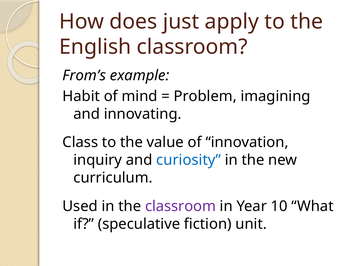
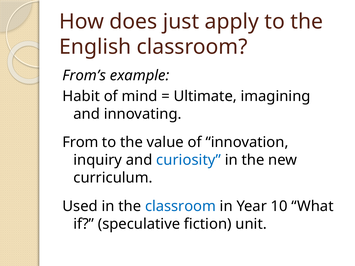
Problem: Problem -> Ultimate (205, 96)
Class: Class -> From (80, 142)
classroom colour: purple -> blue (180, 206)
